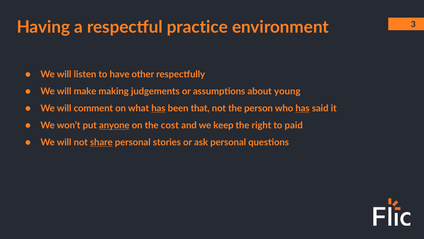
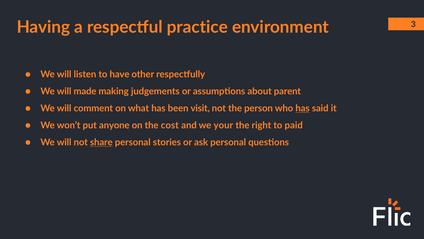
make: make -> made (85, 91)
young: young -> parent (287, 91)
has underline: present -> none (158, 108)
that: that -> visit (200, 108)
anyone underline: present -> none (114, 125)
keep: keep -> your (223, 125)
